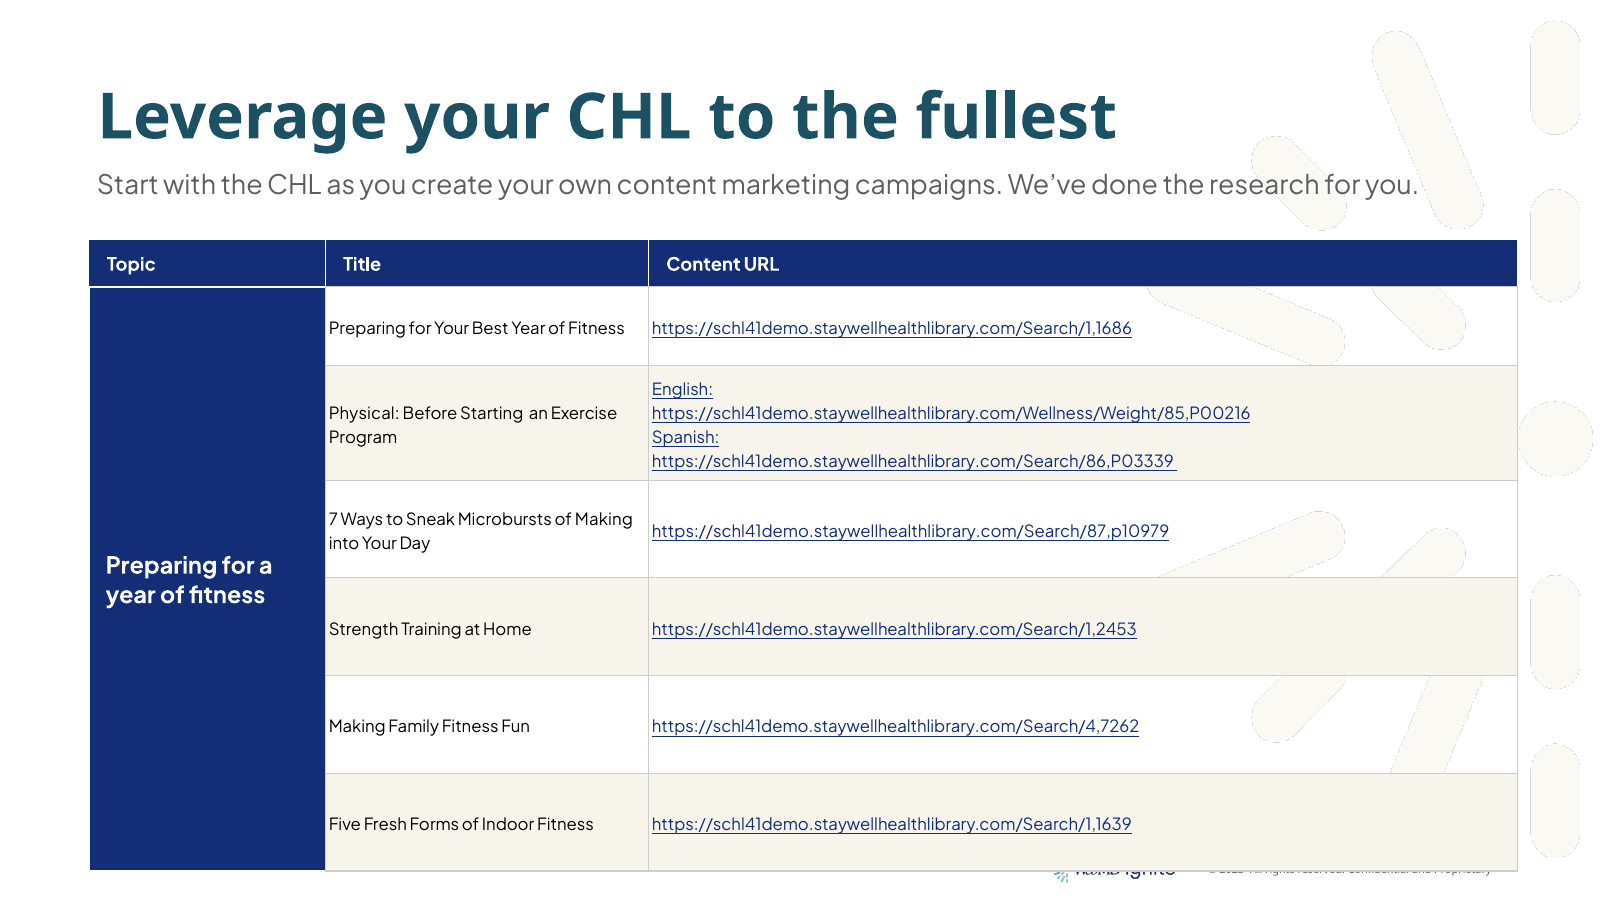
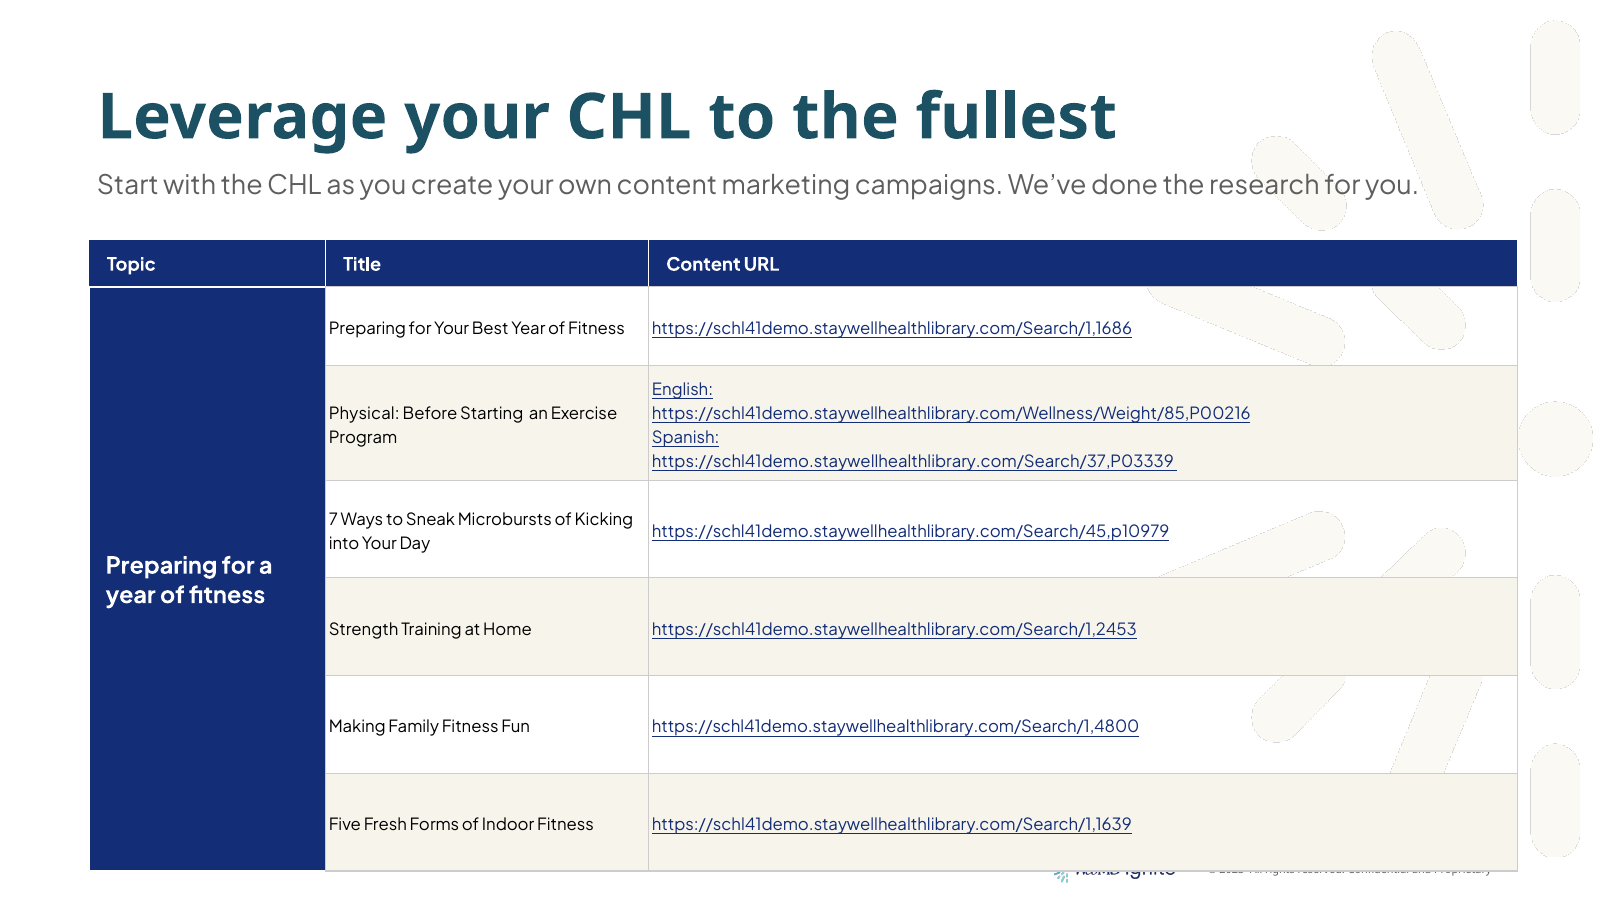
https://schl41demo.staywellhealthlibrary.com/Search/86,P03339: https://schl41demo.staywellhealthlibrary.com/Search/86,P03339 -> https://schl41demo.staywellhealthlibrary.com/Search/37,P03339 (913, 462)
of Making: Making -> Kicking (604, 520)
https://schl41demo.staywellhealthlibrary.com/Search/87,p10979: https://schl41demo.staywellhealthlibrary.com/Search/87,p10979 -> https://schl41demo.staywellhealthlibrary.com/Search/45,p10979 (911, 532)
https://schl41demo.staywellhealthlibrary.com/Search/4,7262: https://schl41demo.staywellhealthlibrary.com/Search/4,7262 -> https://schl41demo.staywellhealthlibrary.com/Search/1,4800 (896, 728)
